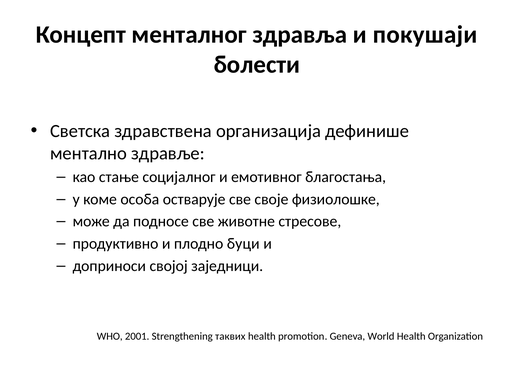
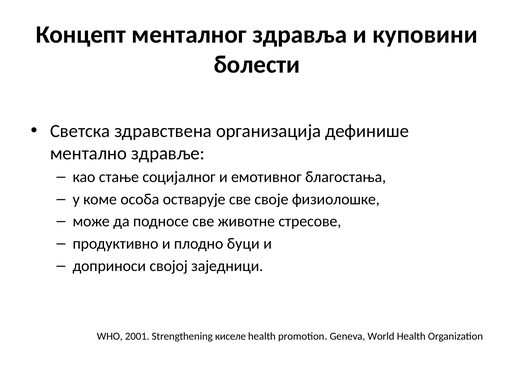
покушаји: покушаји -> куповини (425, 35)
таквих: таквих -> киселе (230, 337)
